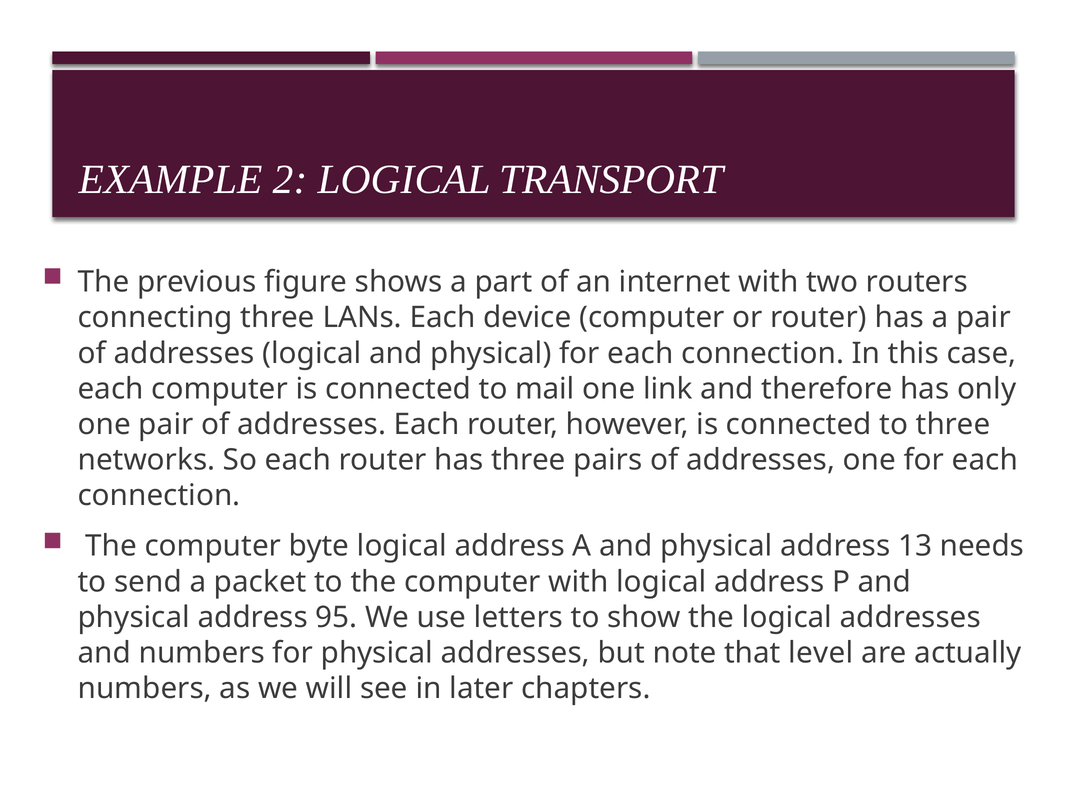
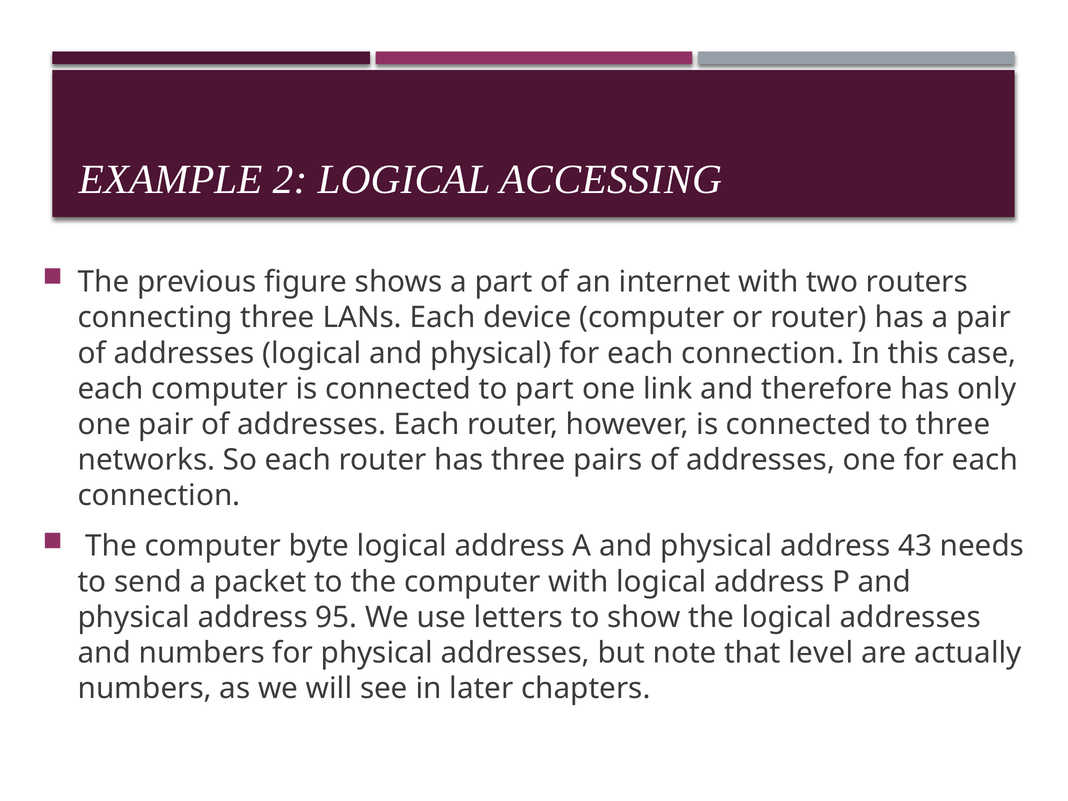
TRANSPORT: TRANSPORT -> ACCESSING (611, 179)
to mail: mail -> part (545, 389)
13: 13 -> 43 (915, 546)
